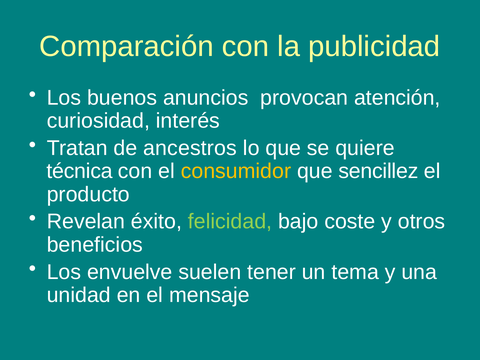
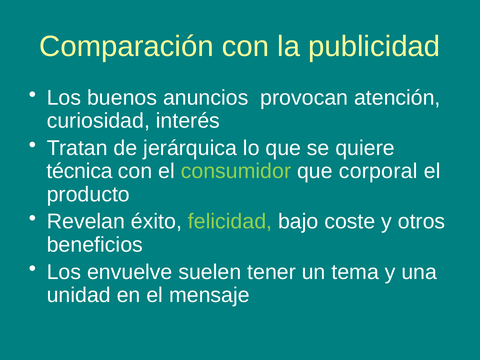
ancestros: ancestros -> jerárquica (190, 148)
consumidor colour: yellow -> light green (236, 171)
sencillez: sencillez -> corporal (378, 171)
